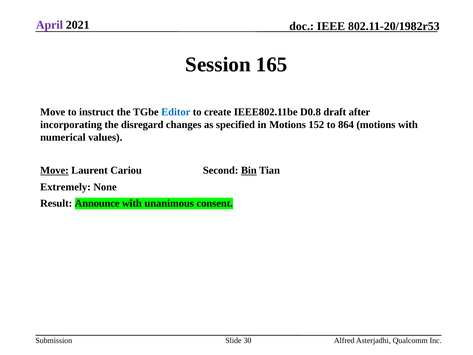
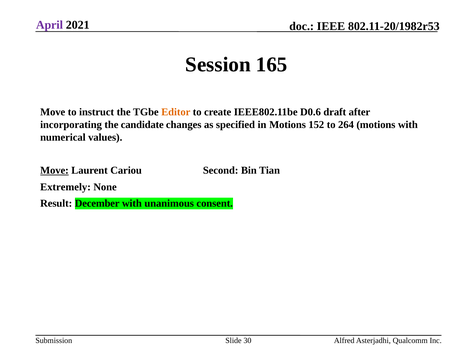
Editor colour: blue -> orange (176, 112)
D0.8: D0.8 -> D0.6 (311, 112)
disregard: disregard -> candidate (142, 125)
864: 864 -> 264 (346, 125)
Bin underline: present -> none (249, 170)
Announce: Announce -> December (97, 203)
